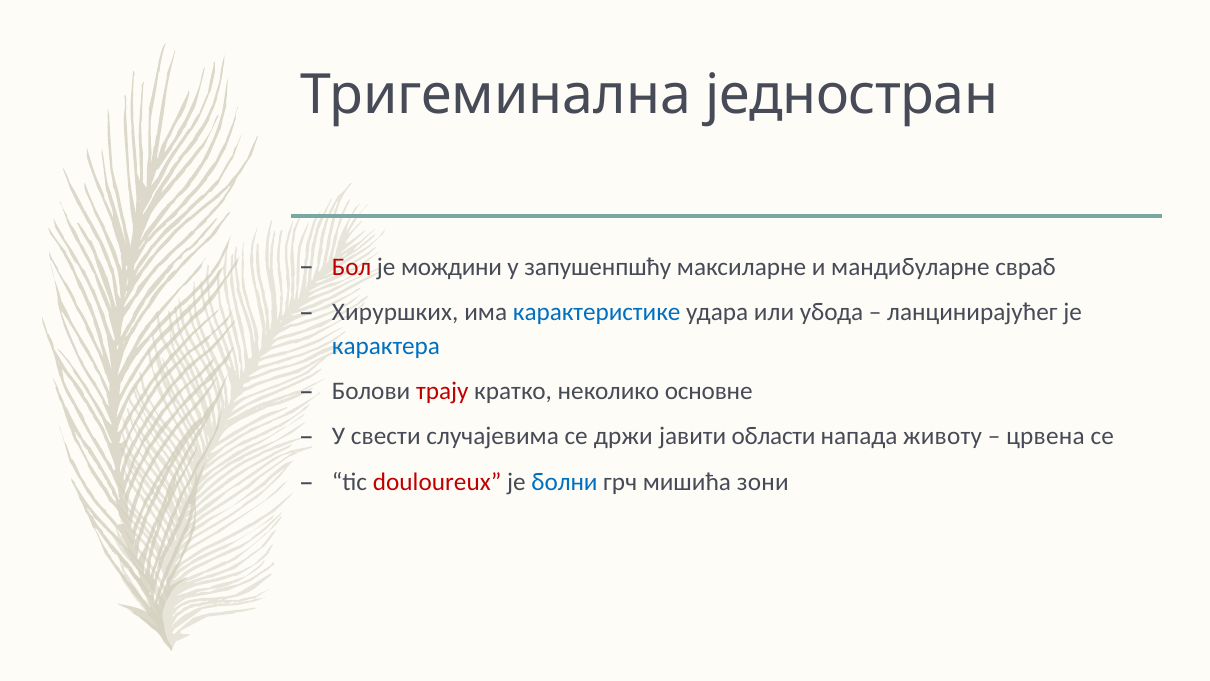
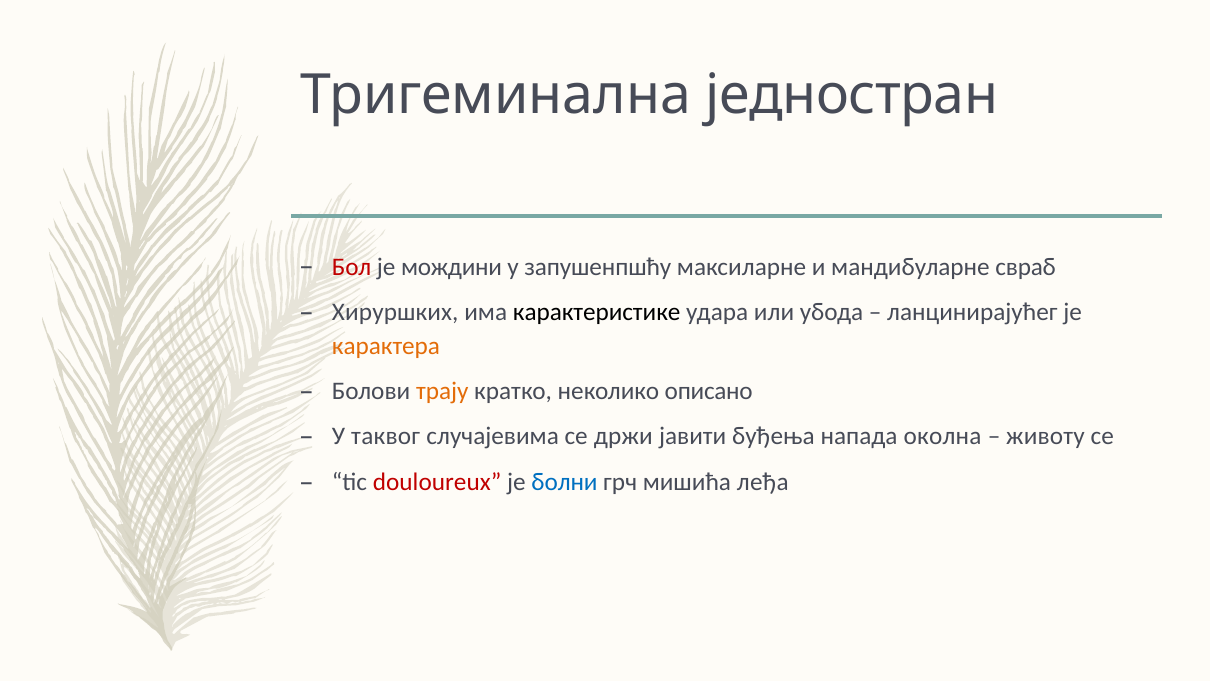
карактеристике colour: blue -> black (597, 312)
карактера colour: blue -> orange (386, 346)
трају colour: red -> orange (442, 391)
основне: основне -> описано (709, 391)
свести: свести -> таквог (386, 436)
области: области -> буђења (773, 436)
животу: животу -> околна (943, 436)
црвена: црвена -> животу (1046, 436)
зони: зони -> леђа (763, 482)
